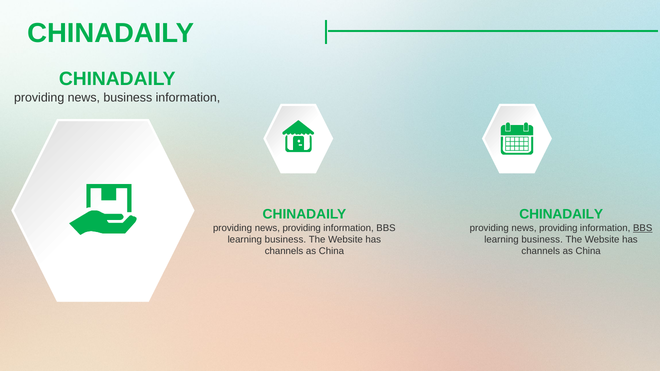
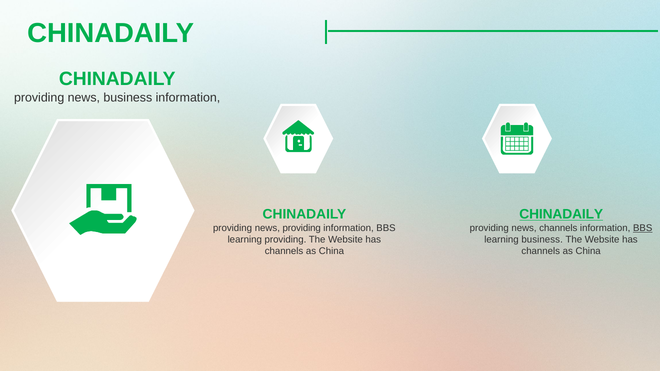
CHINADAILY underline: none -> present (561, 215)
providing: providing -> channels (558, 228)
business: business -> providing (285, 240)
